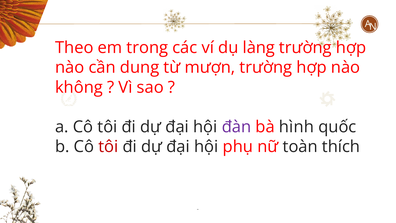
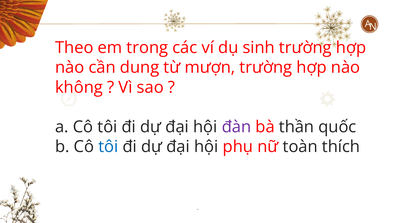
làng: làng -> sinh (259, 48)
hình: hình -> thần (297, 127)
tôi colour: red -> blue (108, 147)
